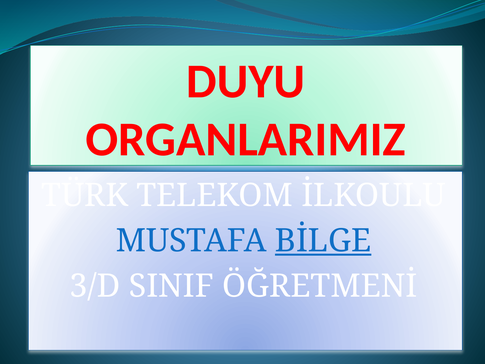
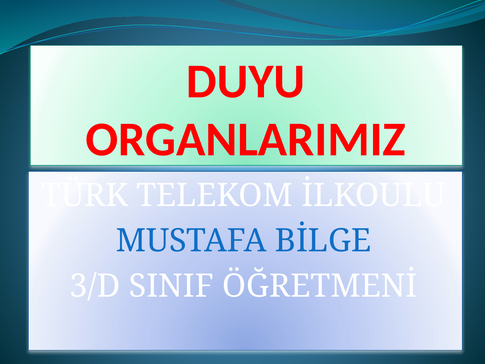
BİLGE underline: present -> none (323, 241)
